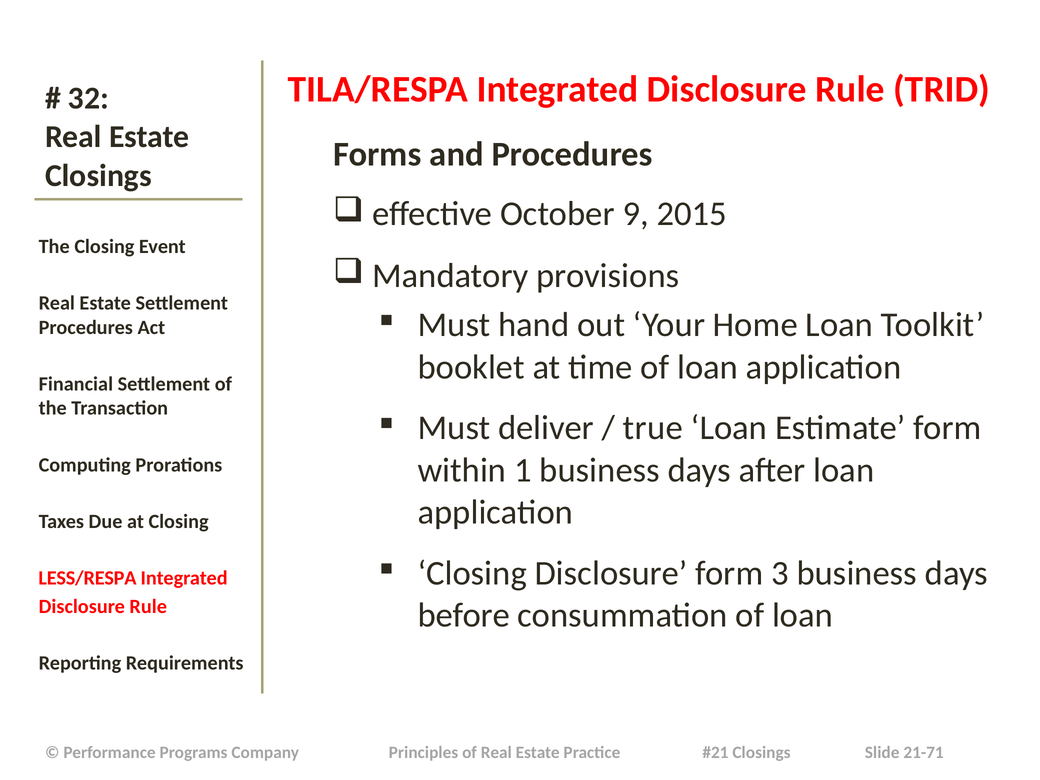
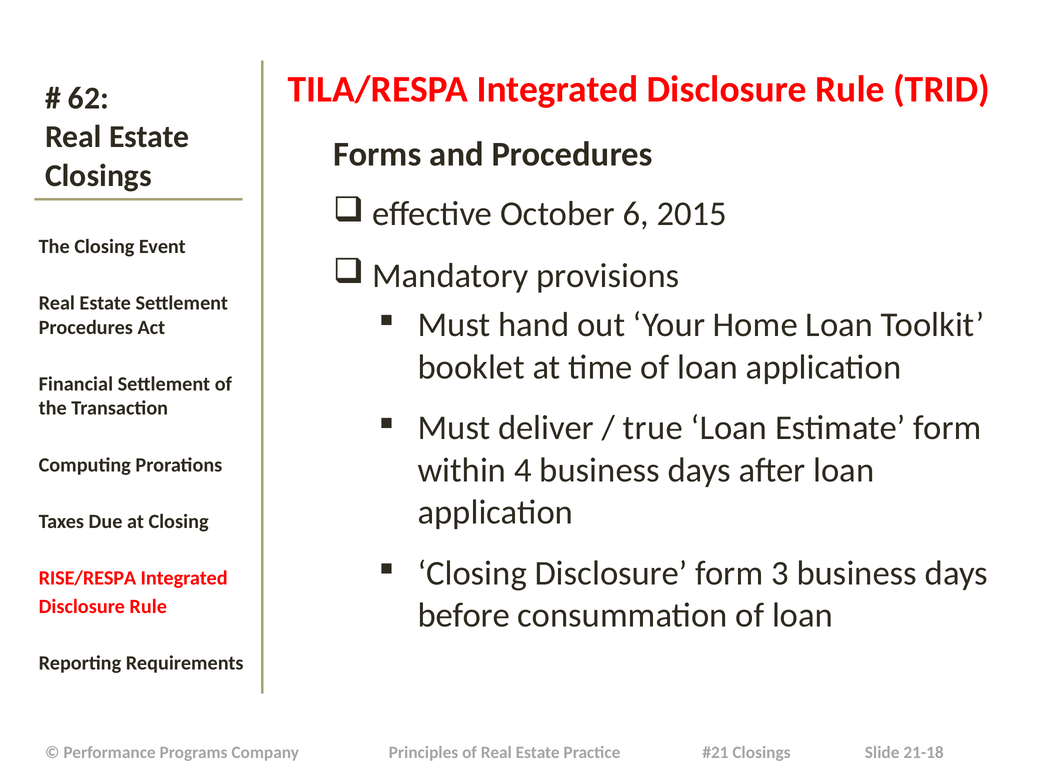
32: 32 -> 62 (88, 98)
9: 9 -> 6 (636, 214)
1: 1 -> 4 (523, 470)
LESS/RESPA: LESS/RESPA -> RISE/RESPA (87, 578)
21-71: 21-71 -> 21-18 (924, 753)
